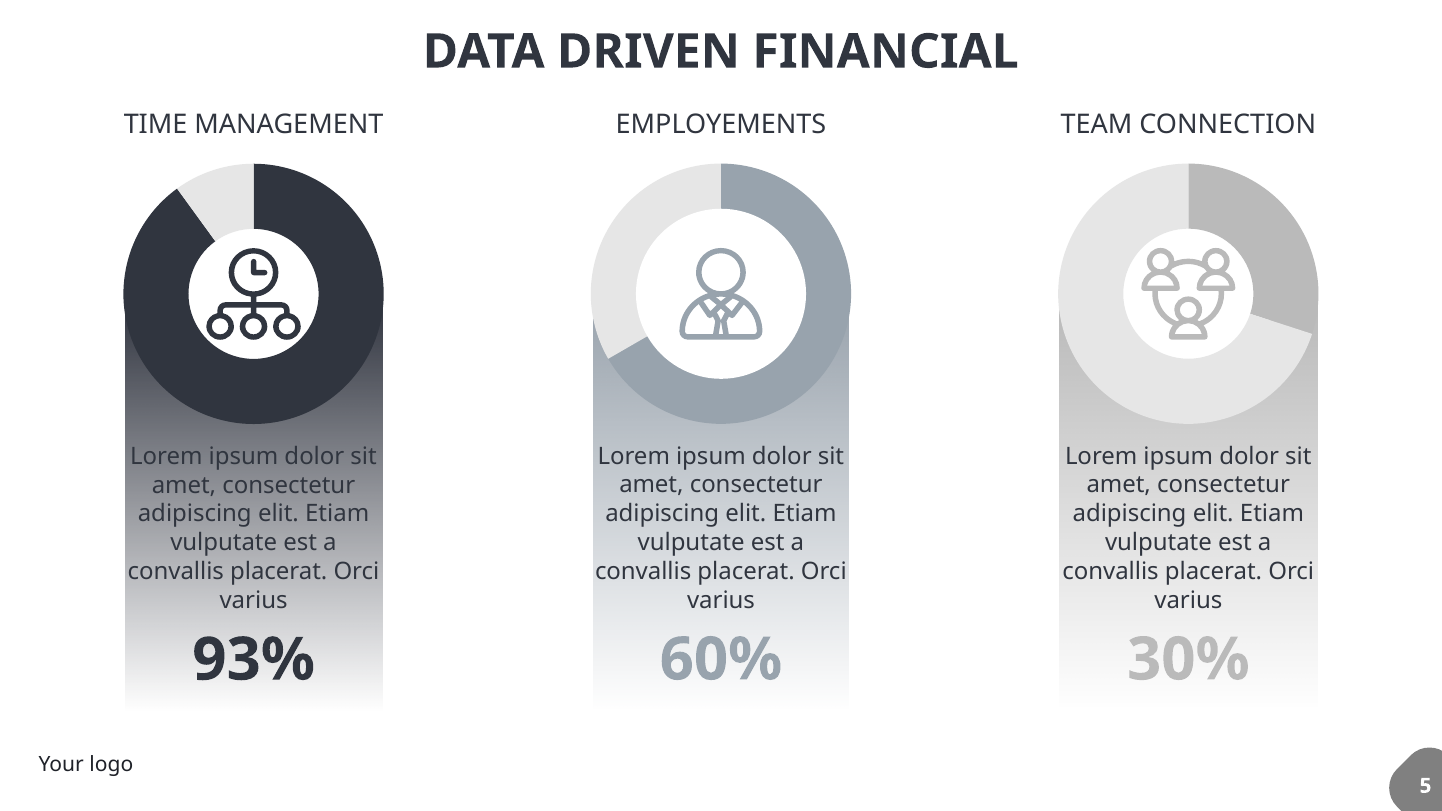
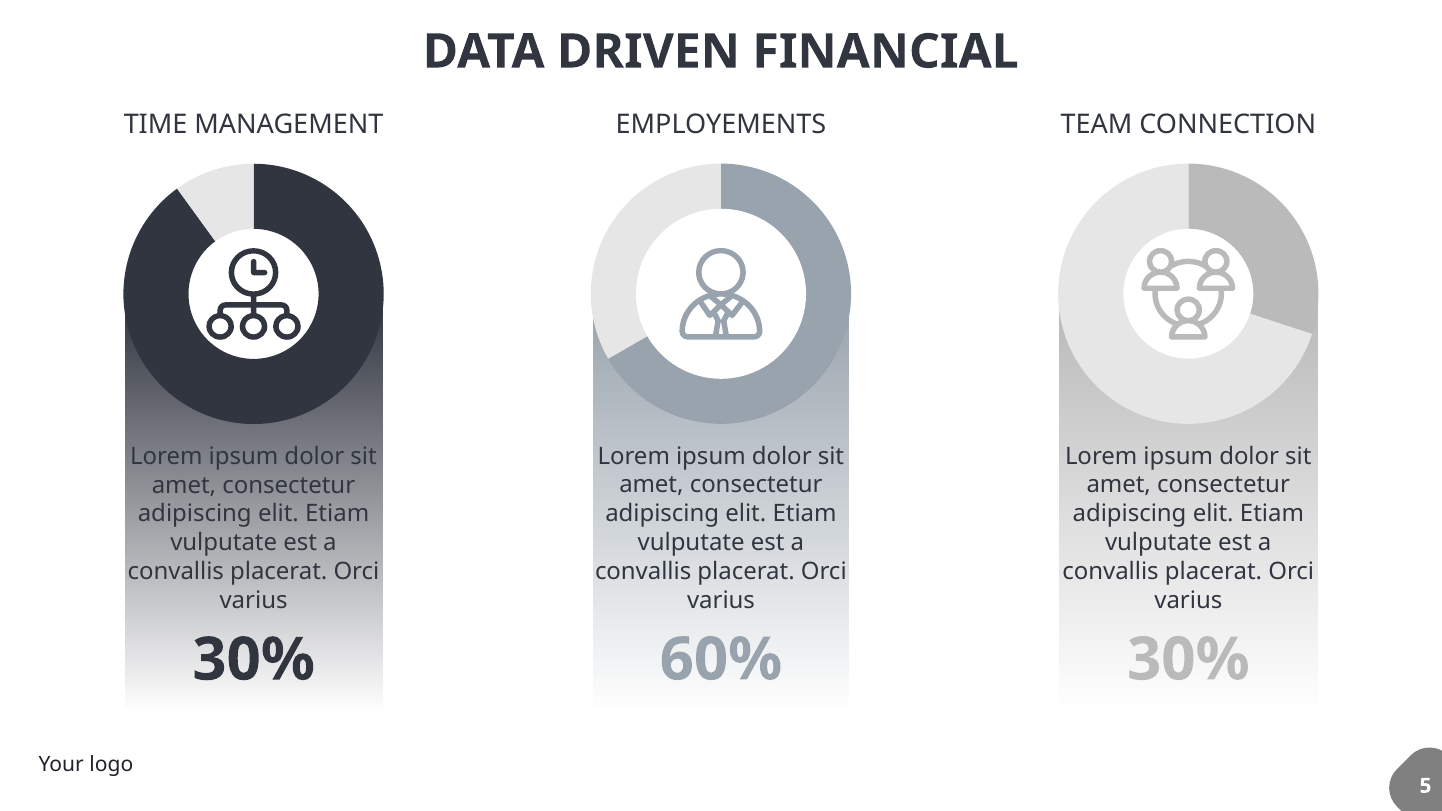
93%: 93% -> 30% (254, 660)
